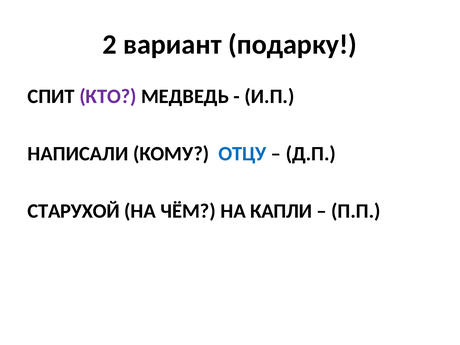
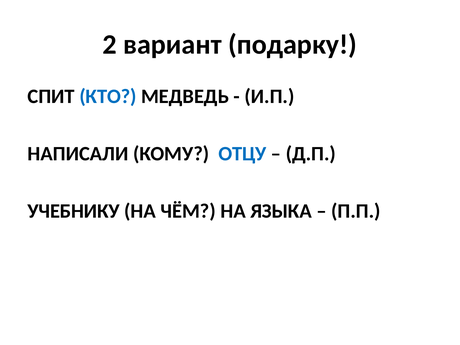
КТО colour: purple -> blue (108, 97)
СТАРУХОЙ: СТАРУХОЙ -> УЧЕБНИКУ (74, 211)
КАПЛИ: КАПЛИ -> ЯЗЫКА (281, 211)
